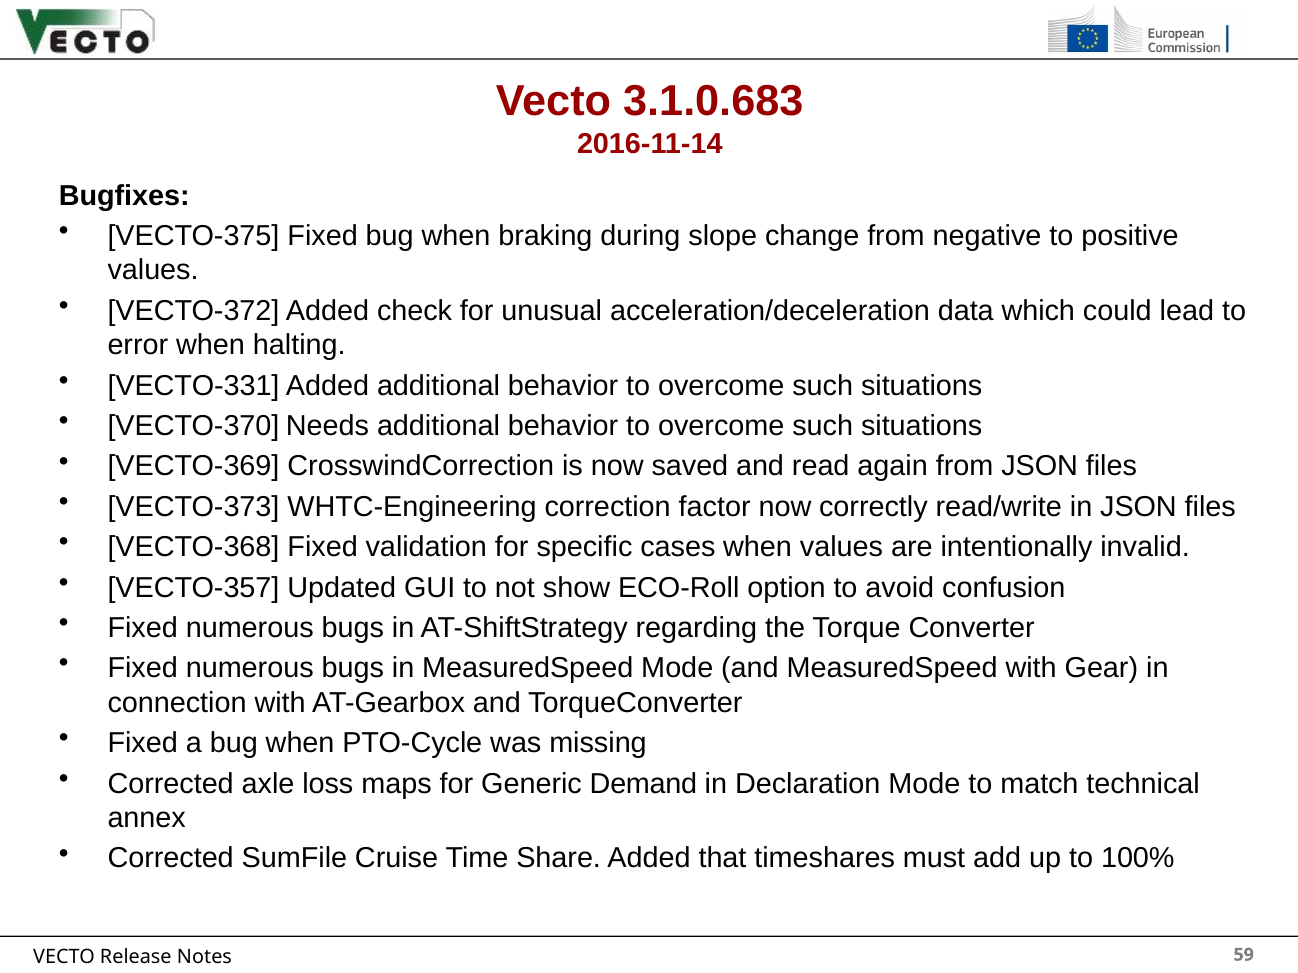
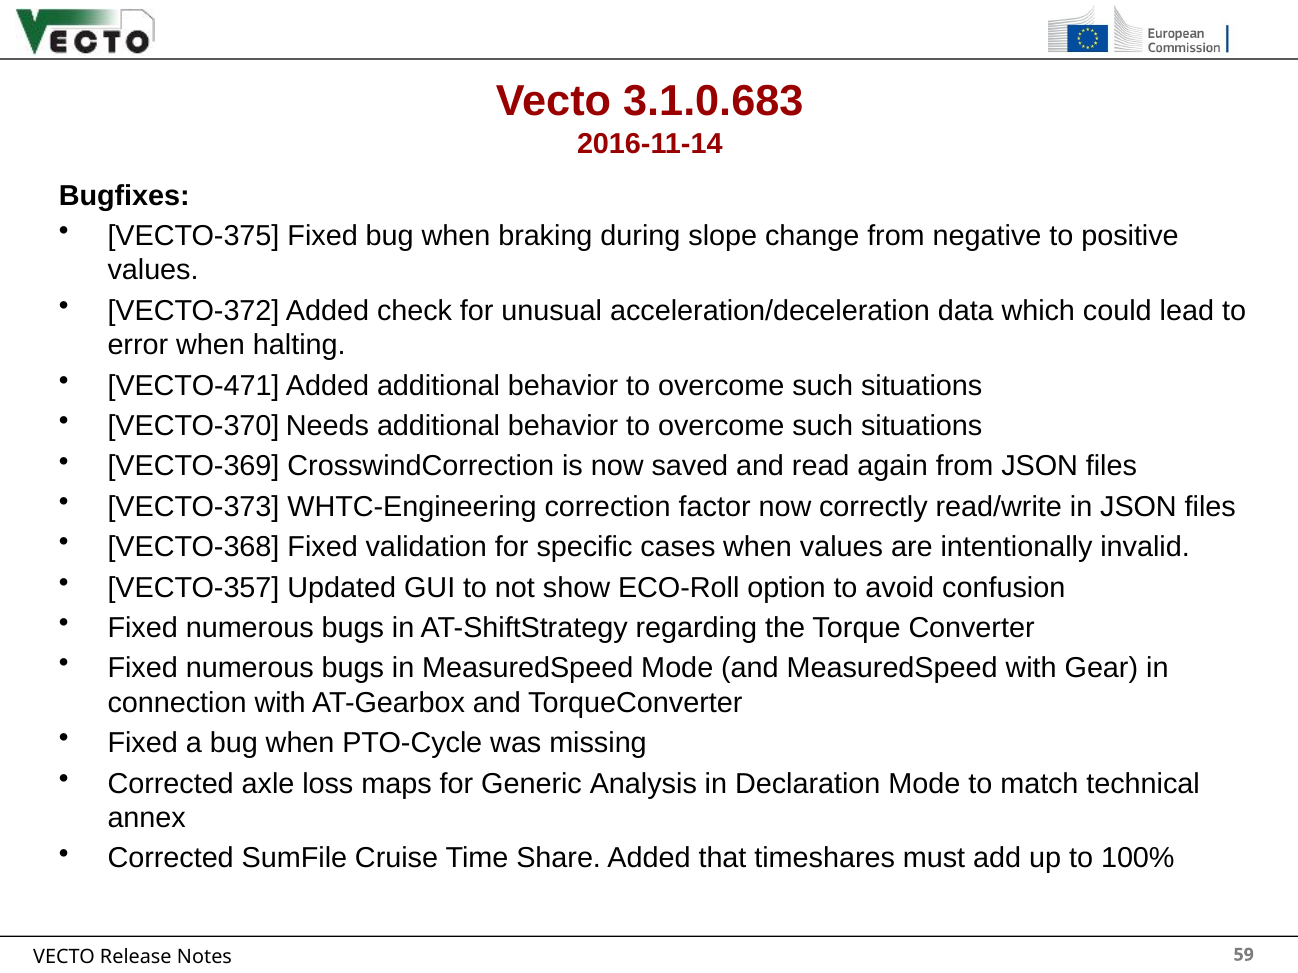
VECTO-331: VECTO-331 -> VECTO-471 (194, 386)
Demand: Demand -> Analysis (643, 784)
